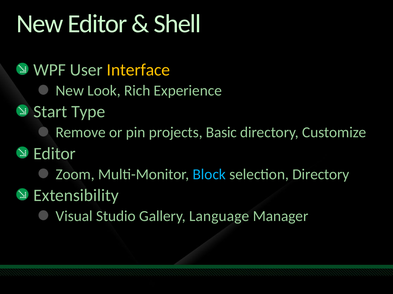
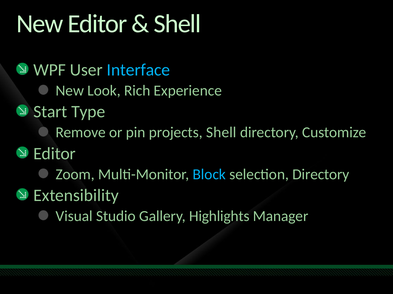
Interface colour: yellow -> light blue (138, 70)
projects Basic: Basic -> Shell (221, 133)
Language: Language -> Highlights (219, 217)
